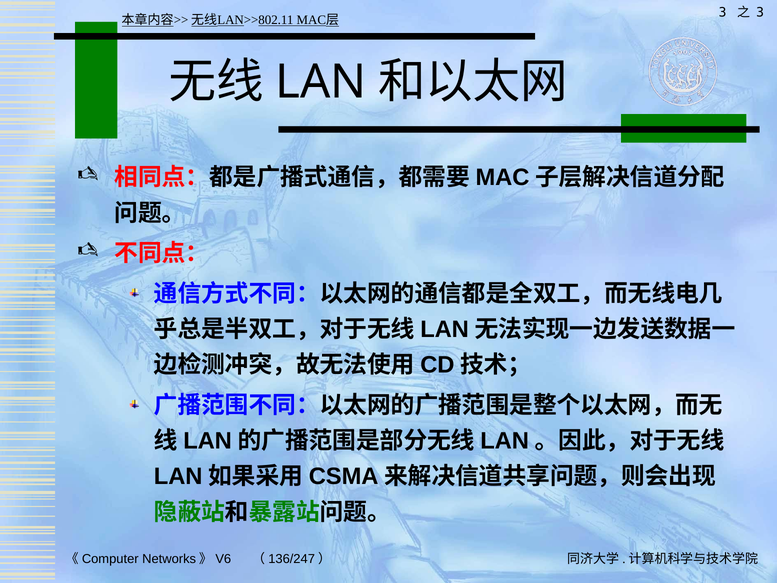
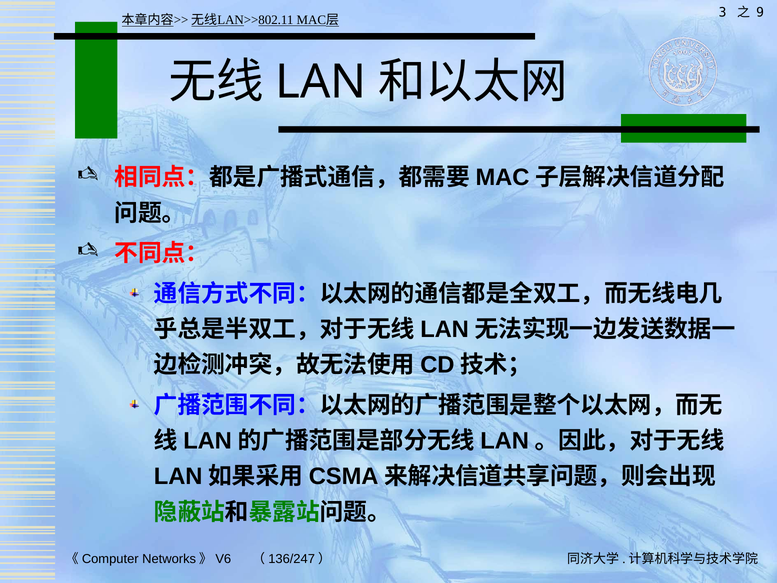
3: 3 -> 9 (760, 13)
